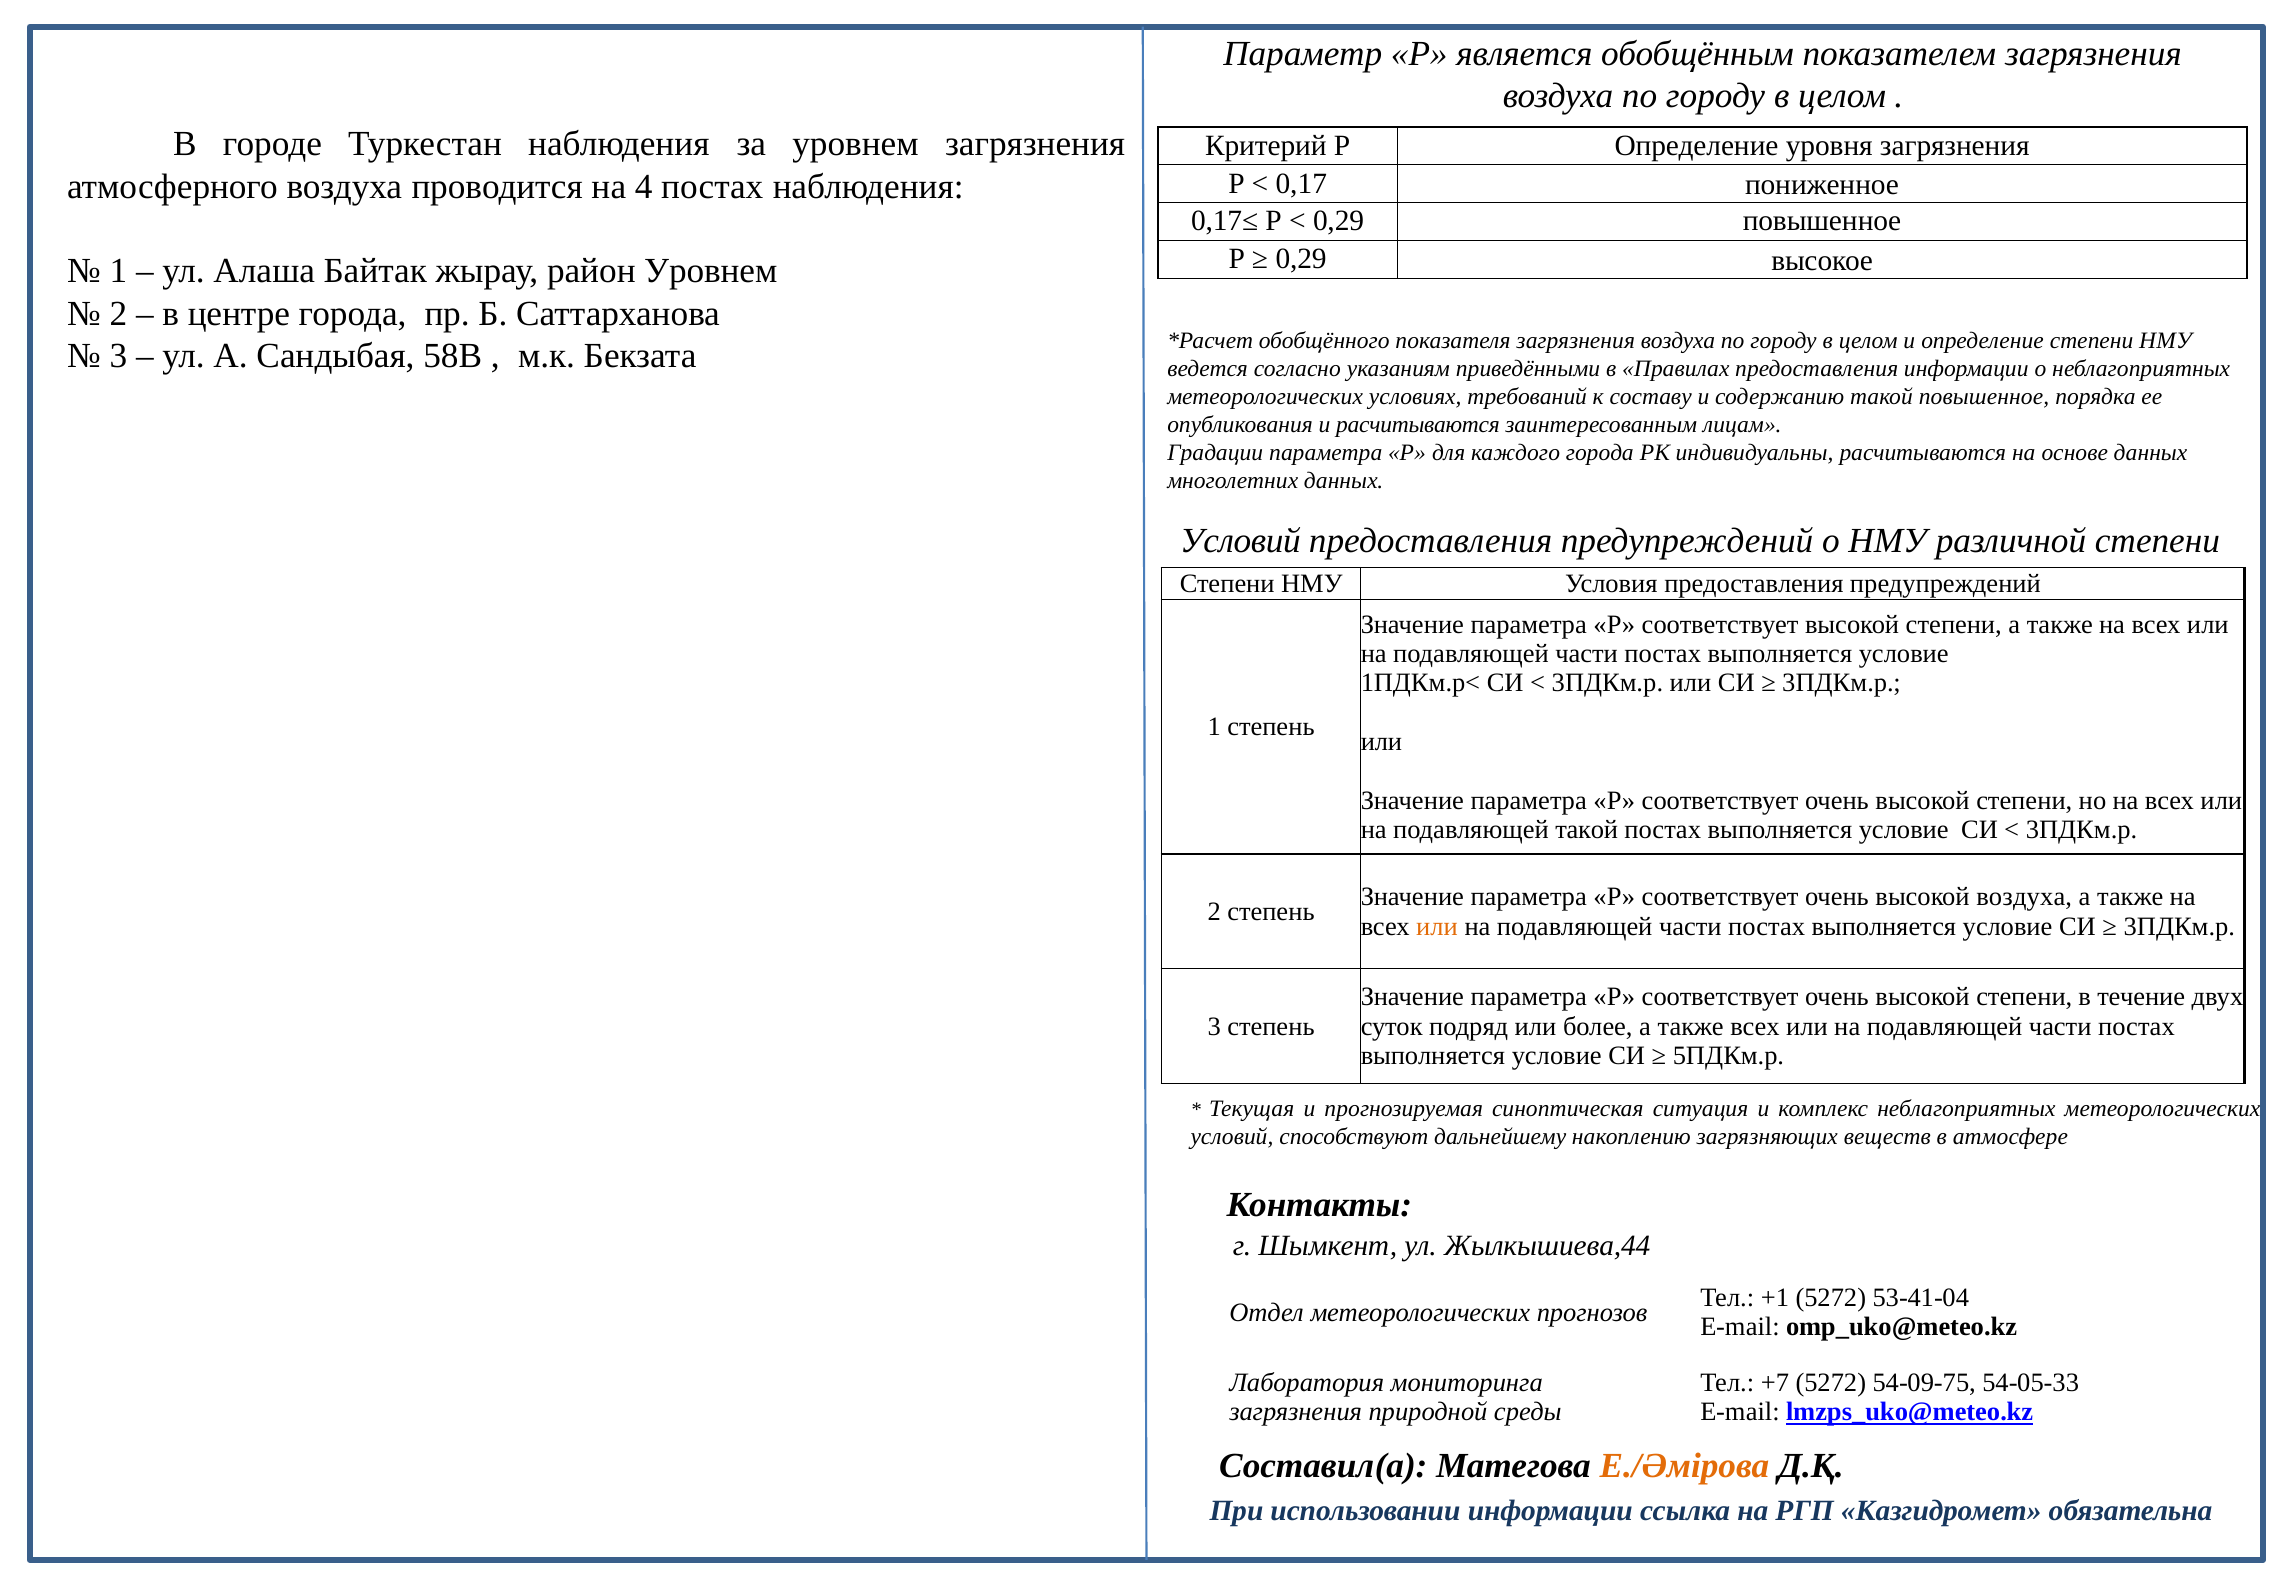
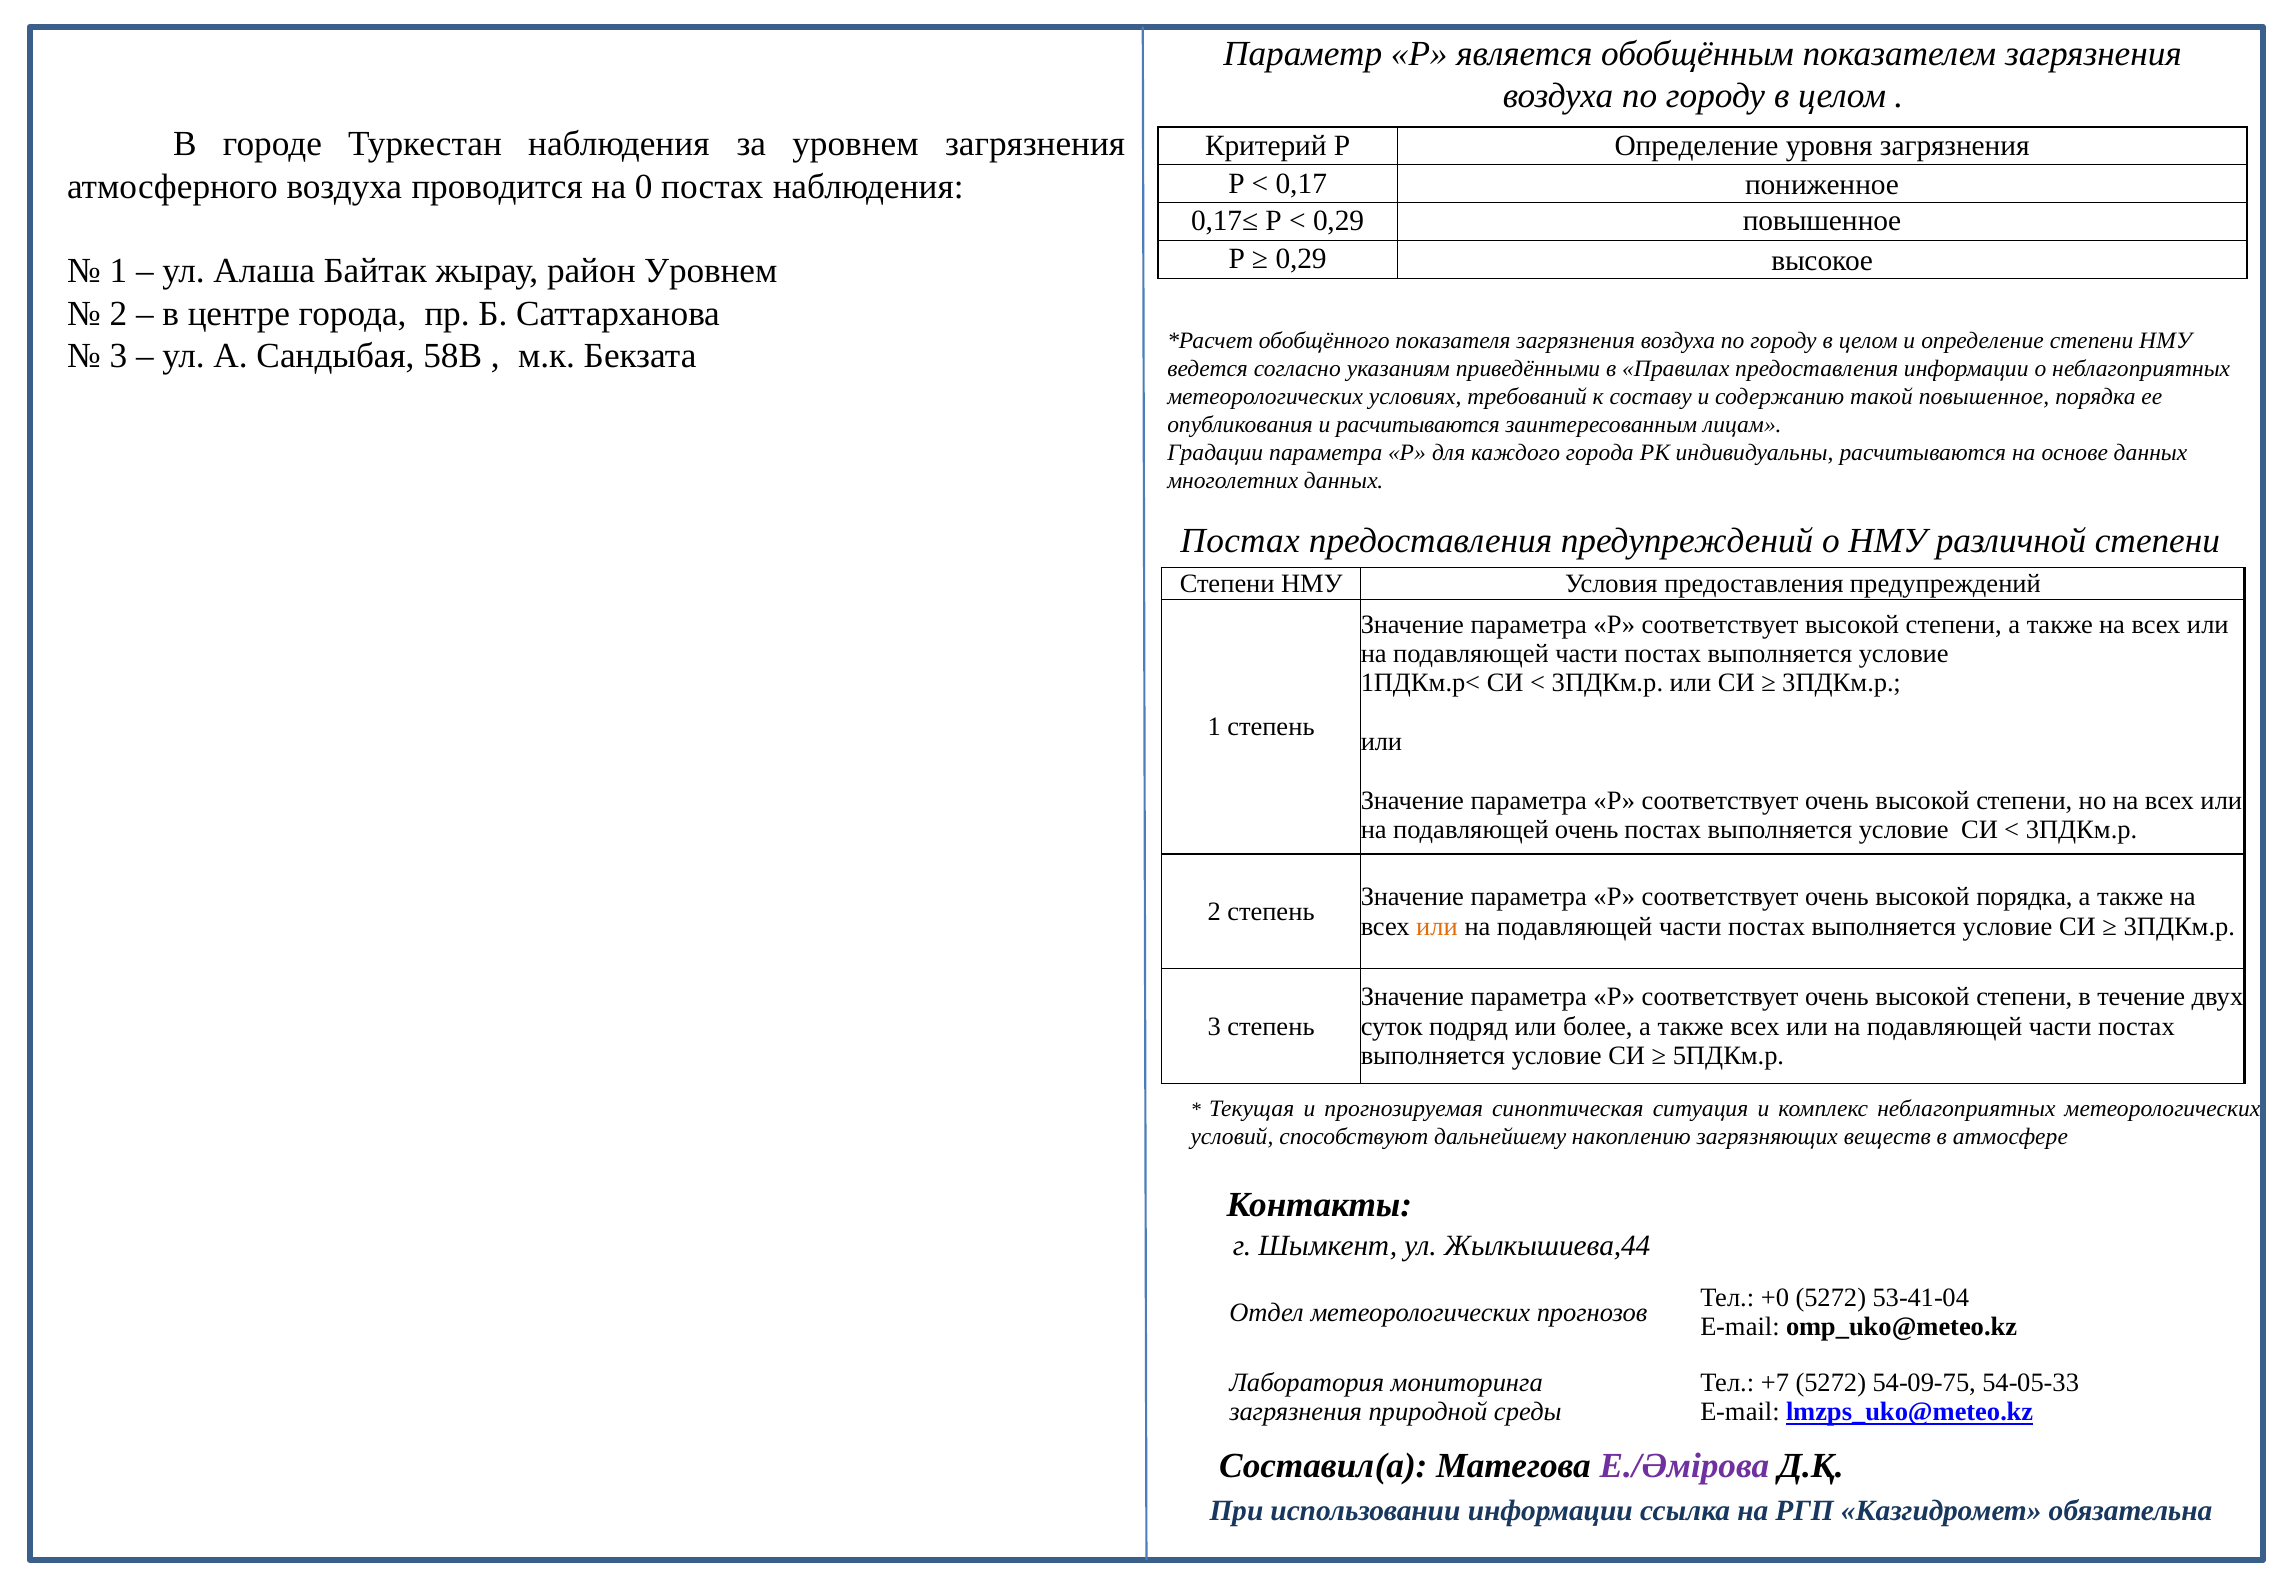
4: 4 -> 0 (644, 187)
Условий: Условий -> Постах (1240, 541)
подавляющей такой: такой -> очень (1587, 830)
высокой воздуха: воздуха -> порядка (2024, 897)
+1: +1 -> +0 (1775, 1298)
Е./Әмірова colour: orange -> purple (1684, 1466)
